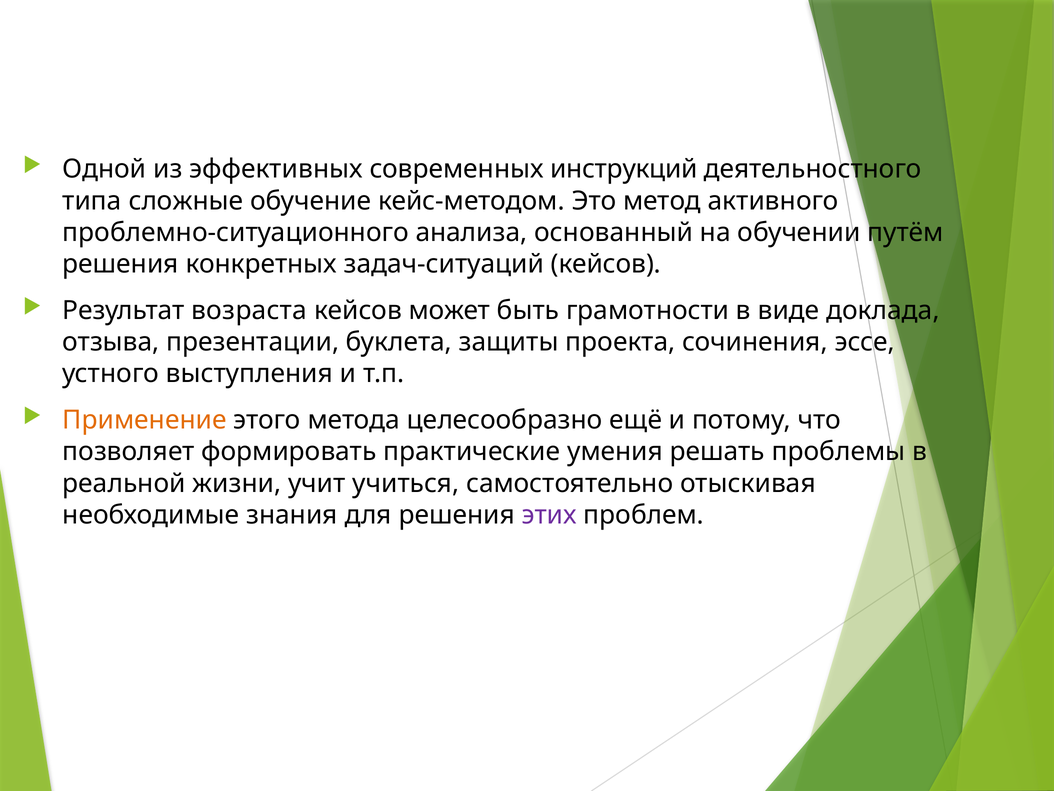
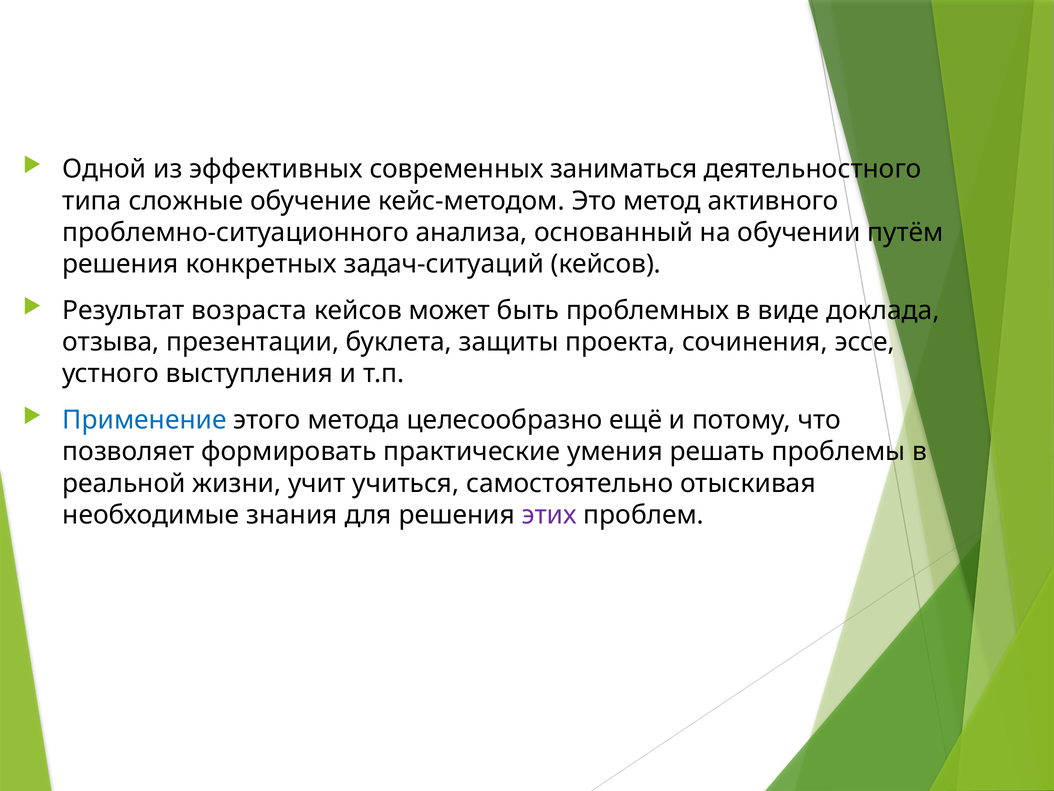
инструкций: инструкций -> заниматься (624, 169)
грамотности: грамотности -> проблемных (648, 310)
Применение colour: orange -> blue (145, 420)
